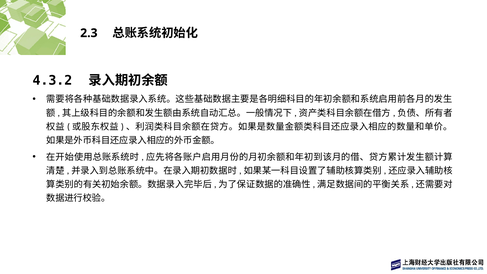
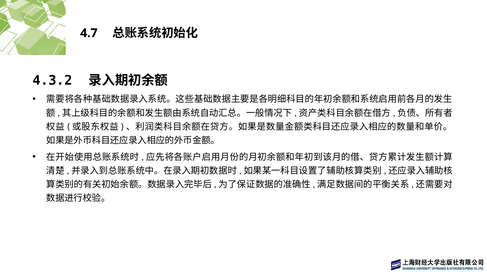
2.3: 2.3 -> 4.7 (89, 33)
